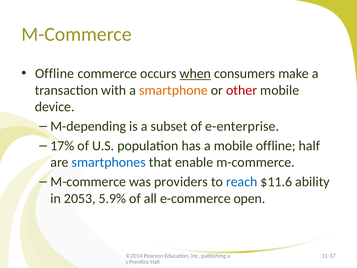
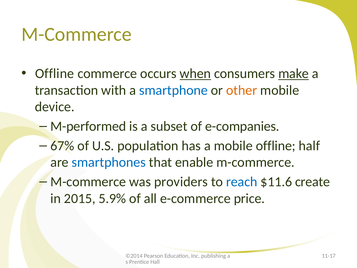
make underline: none -> present (294, 74)
smartphone colour: orange -> blue (173, 90)
other colour: red -> orange (242, 90)
M-depending: M-depending -> M-performed (88, 126)
e-enterprise: e-enterprise -> e-companies (242, 126)
17%: 17% -> 67% (62, 146)
ability: ability -> create (313, 182)
2053: 2053 -> 2015 (80, 198)
open: open -> price (249, 198)
